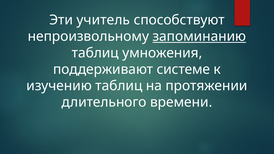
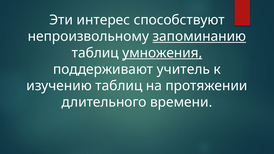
учитель: учитель -> интерес (103, 20)
умножения underline: none -> present (162, 53)
системе: системе -> учитель (183, 69)
